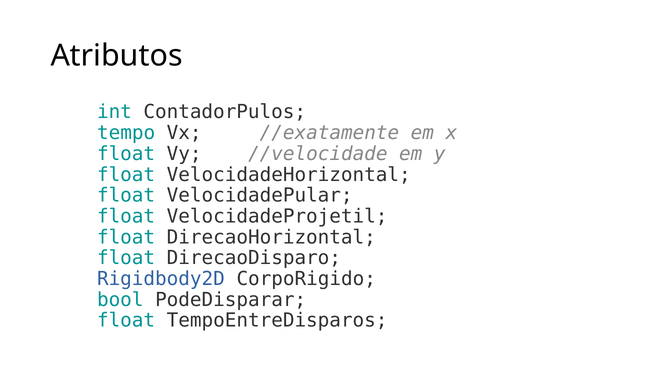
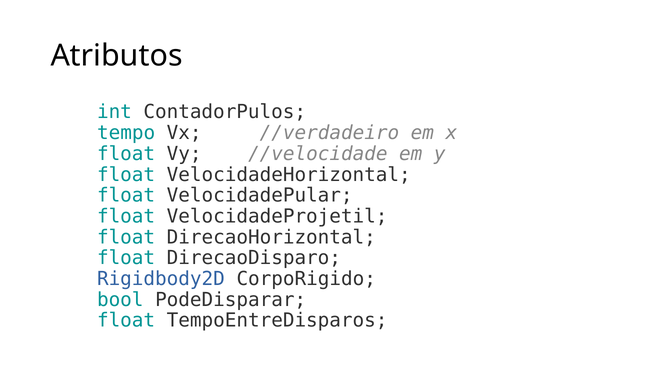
//exatamente: //exatamente -> //verdadeiro (329, 133)
